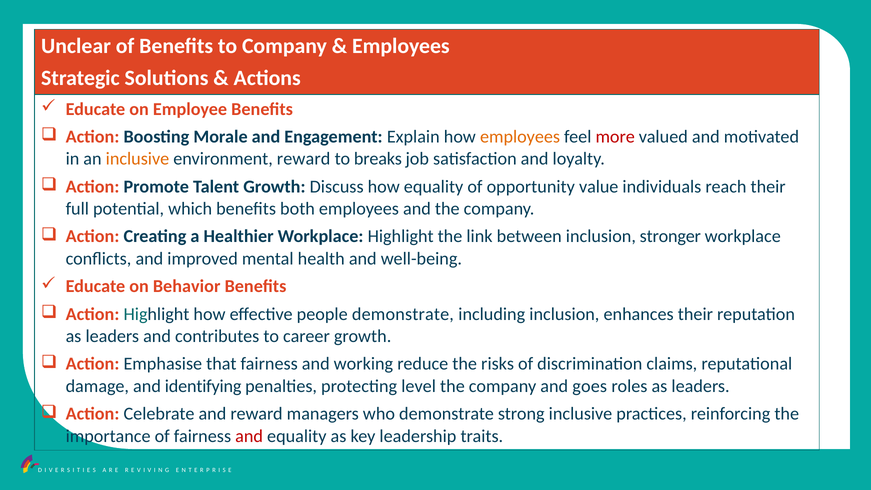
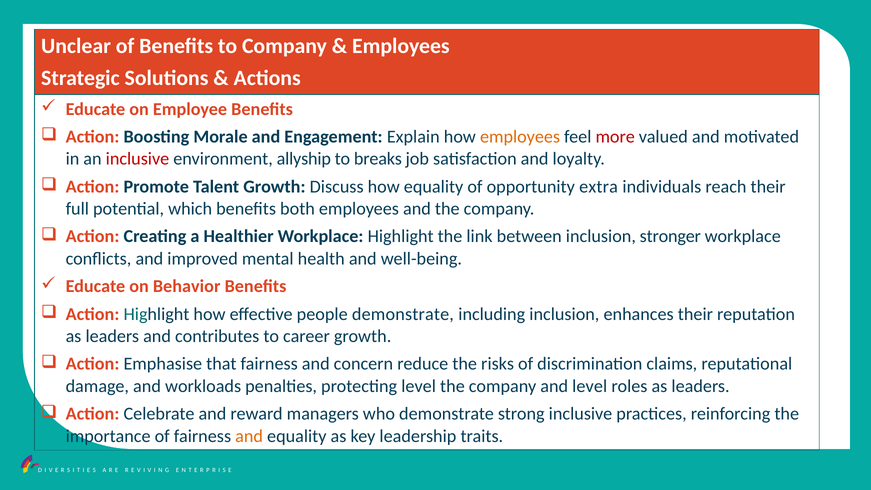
inclusive colour: orange -> red (137, 159)
environment reward: reward -> allyship (304, 159)
value: value -> extra (599, 187)
working: working -> concern (363, 364)
identifying: identifying -> workloads (203, 386)
and goes: goes -> level (590, 386)
and colour: red -> orange (249, 436)
